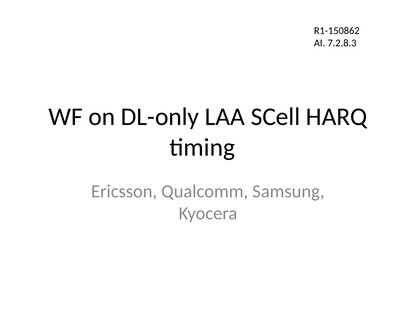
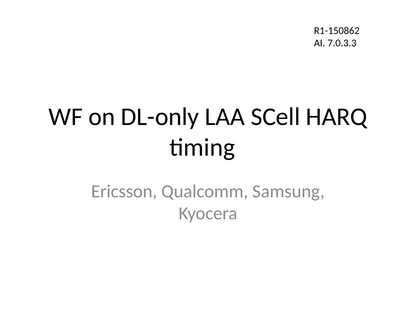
7.2.8.3: 7.2.8.3 -> 7.0.3.3 (342, 43)
